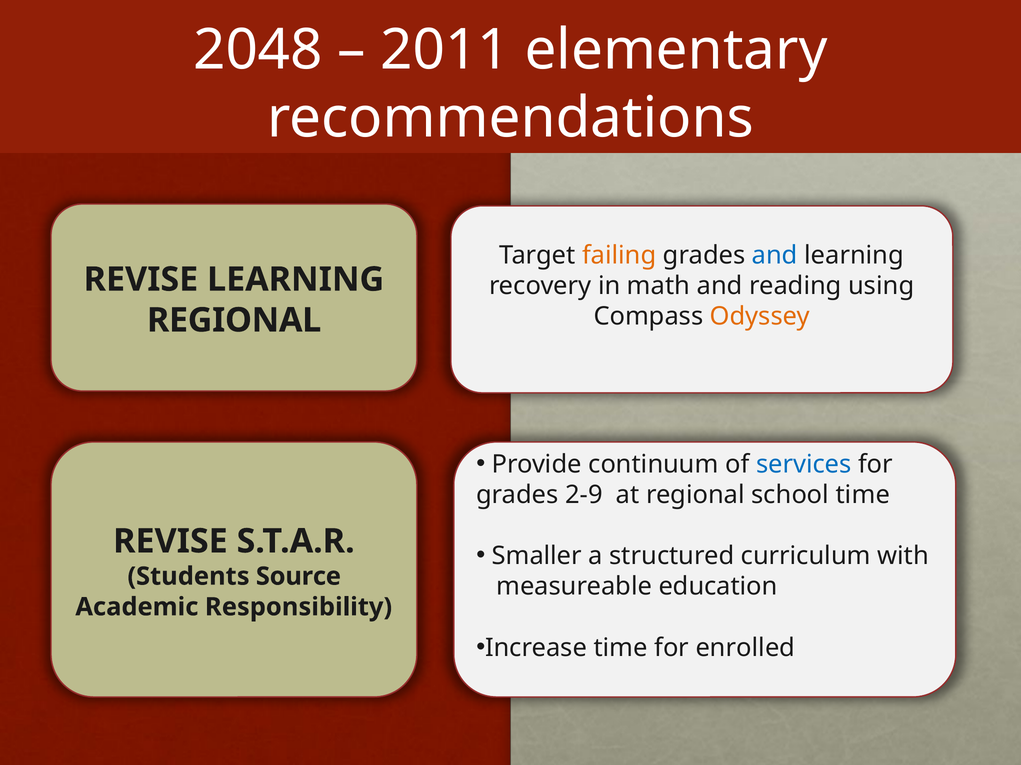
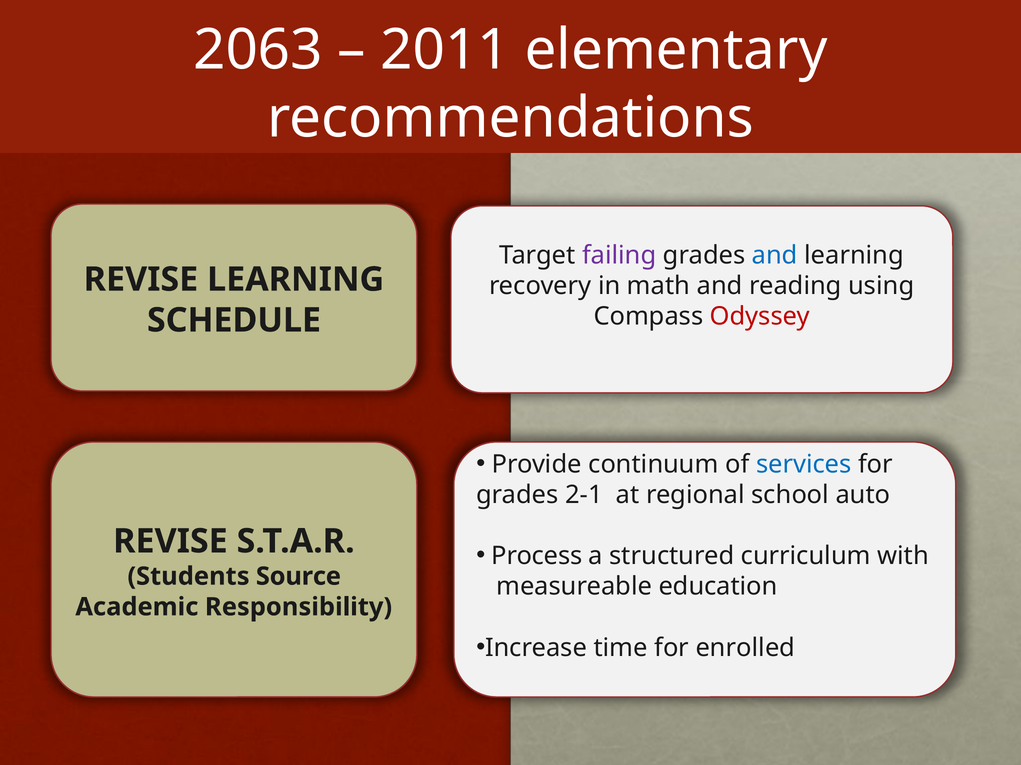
2048: 2048 -> 2063 (258, 50)
failing colour: orange -> purple (619, 255)
Odyssey colour: orange -> red (760, 317)
REGIONAL: REGIONAL -> SCHEDULE (234, 321)
2-9: 2-9 -> 2-1 (584, 495)
school time: time -> auto (863, 495)
Smaller: Smaller -> Process (537, 556)
